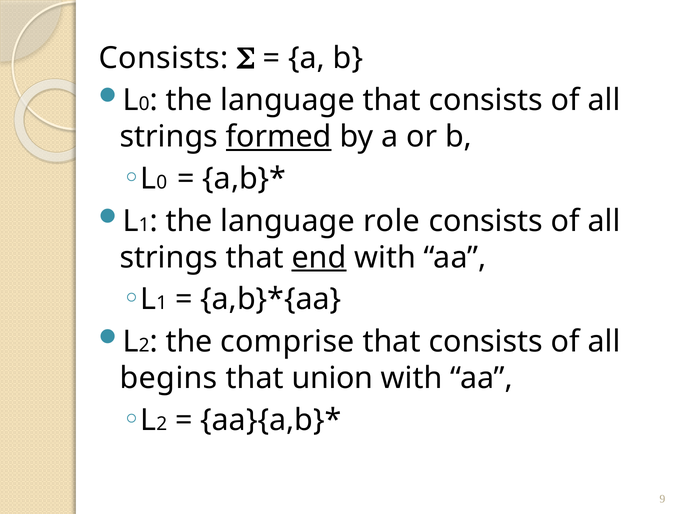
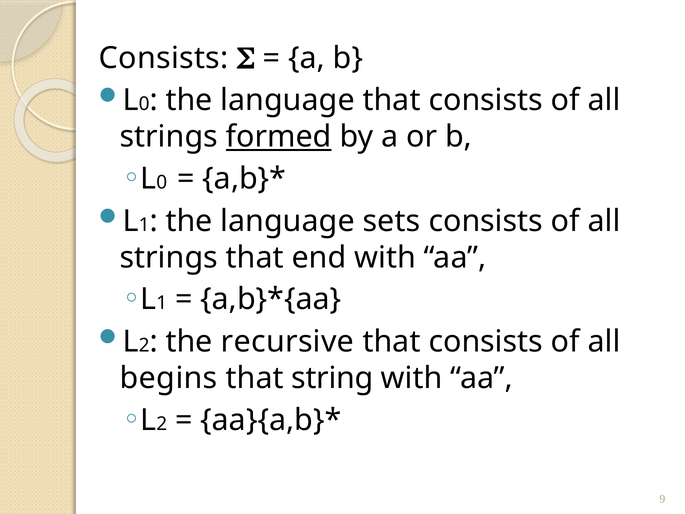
role: role -> sets (392, 221)
end underline: present -> none (319, 257)
comprise: comprise -> recursive (287, 341)
union: union -> string (332, 378)
